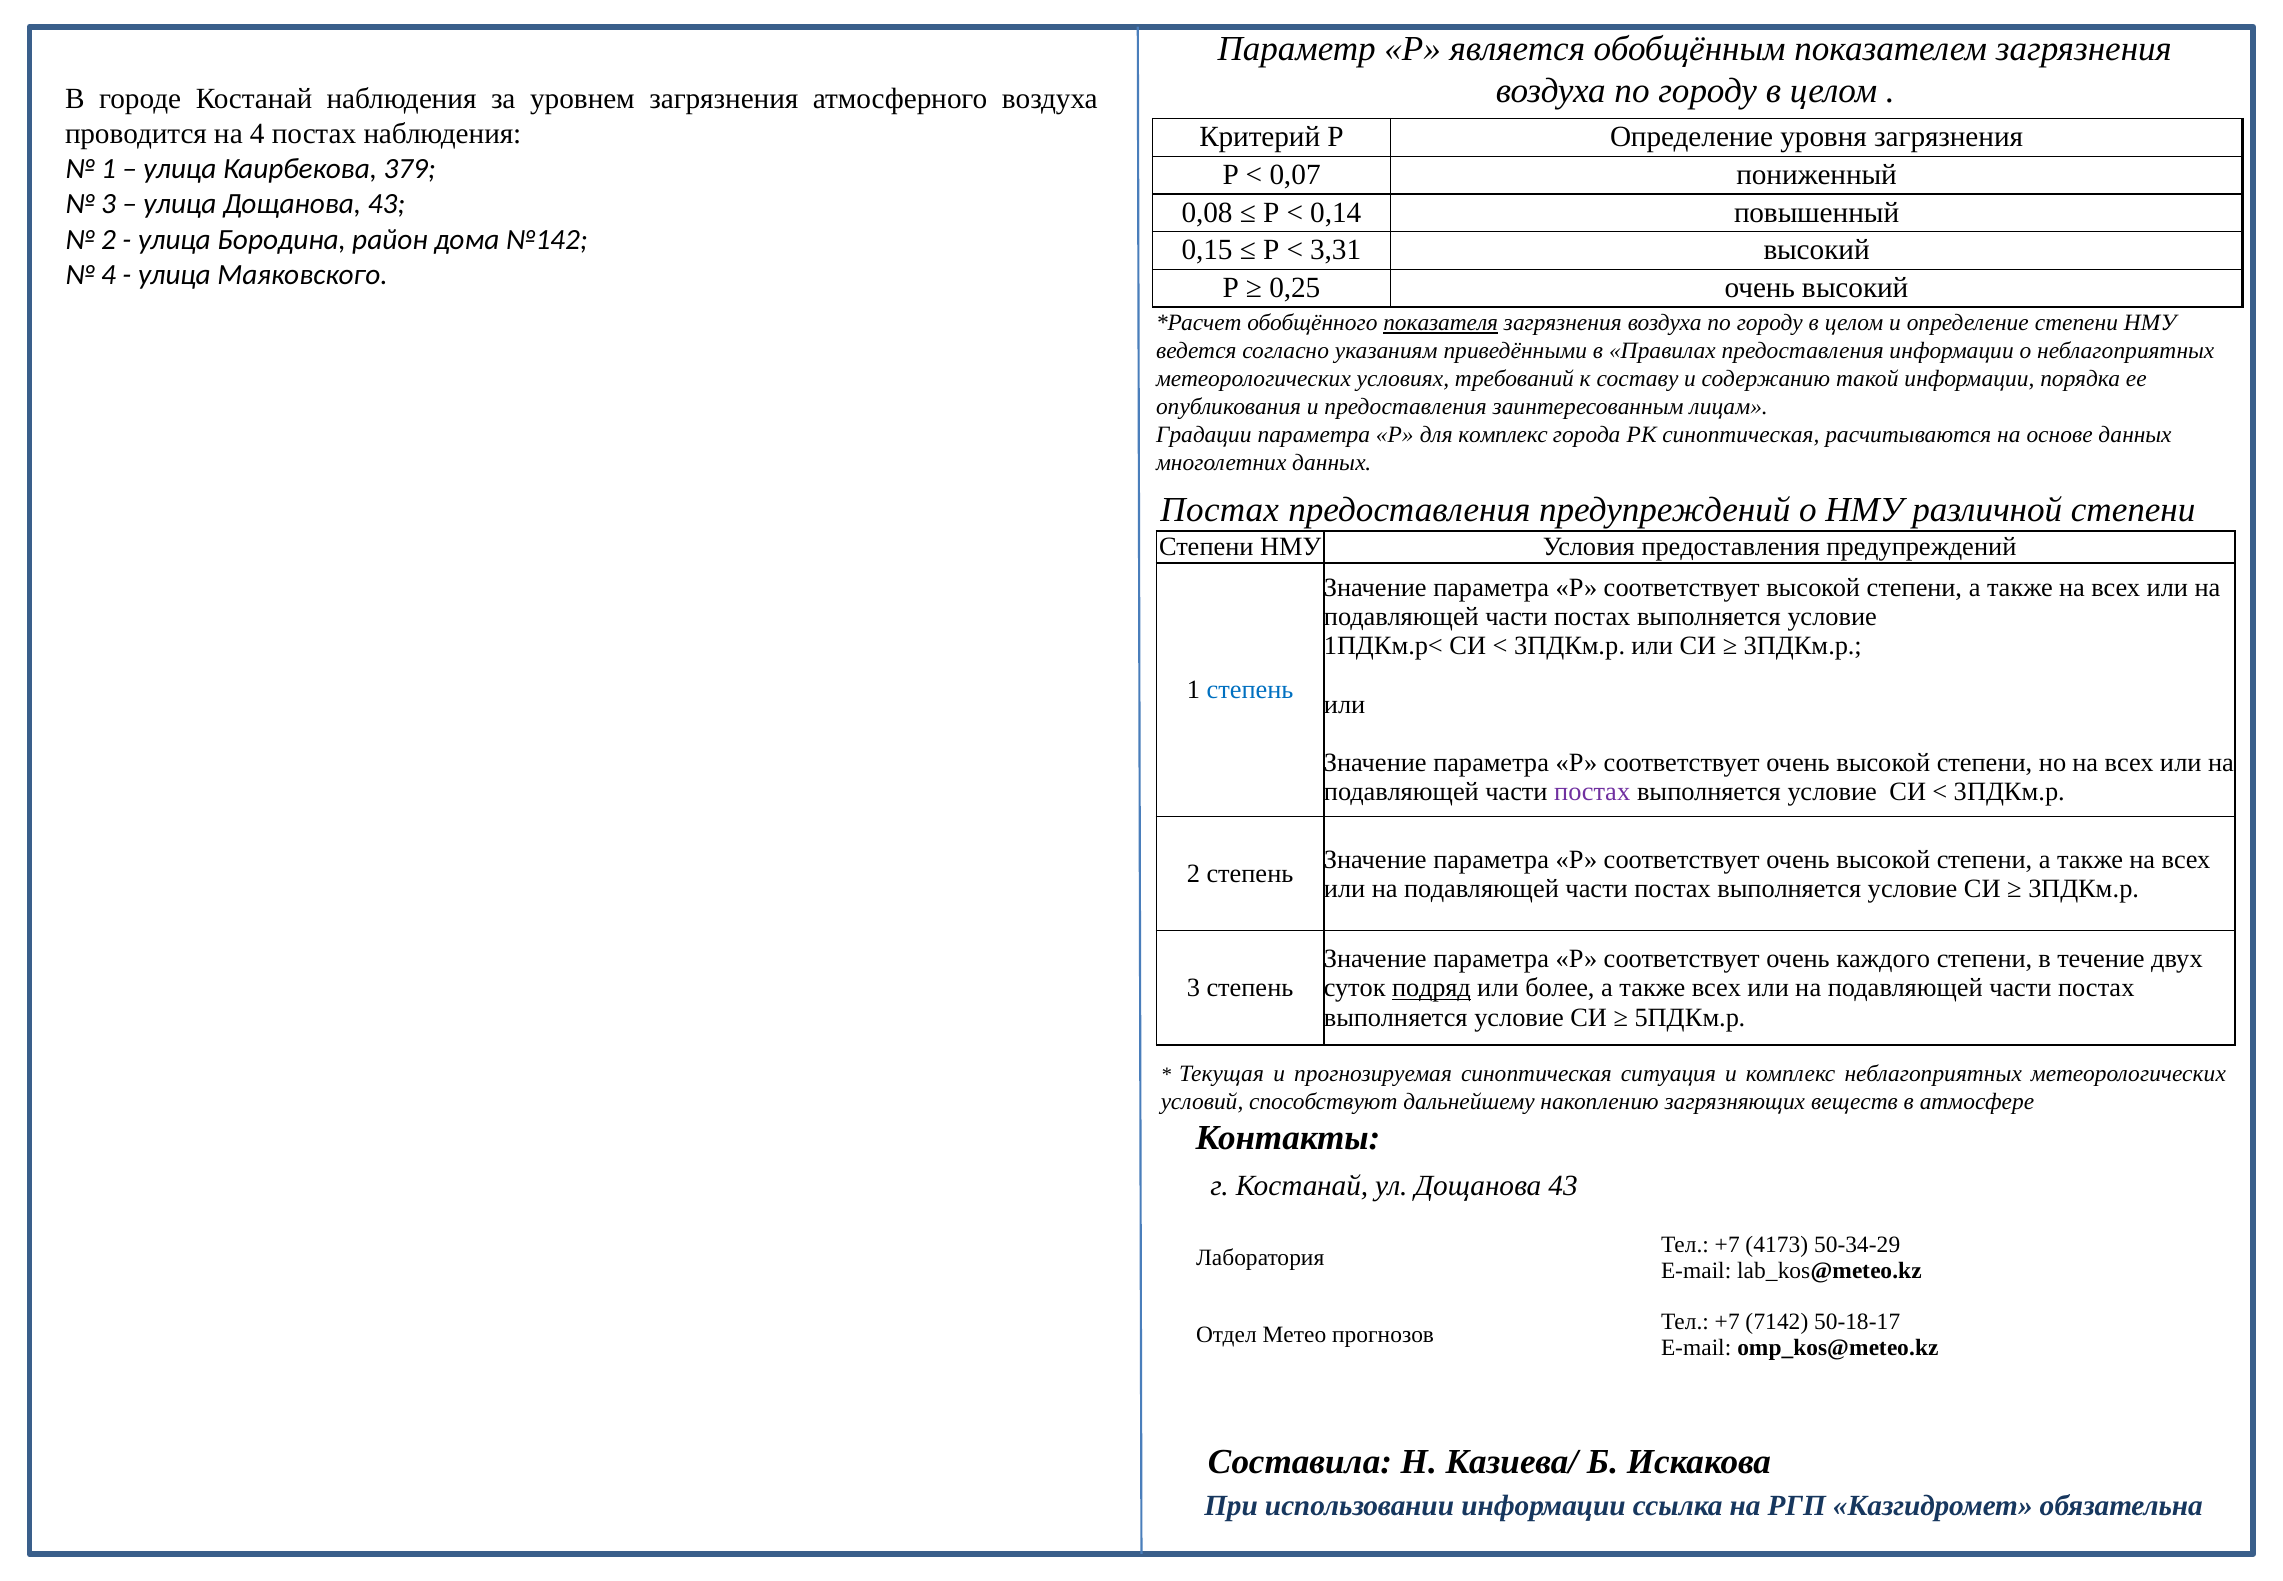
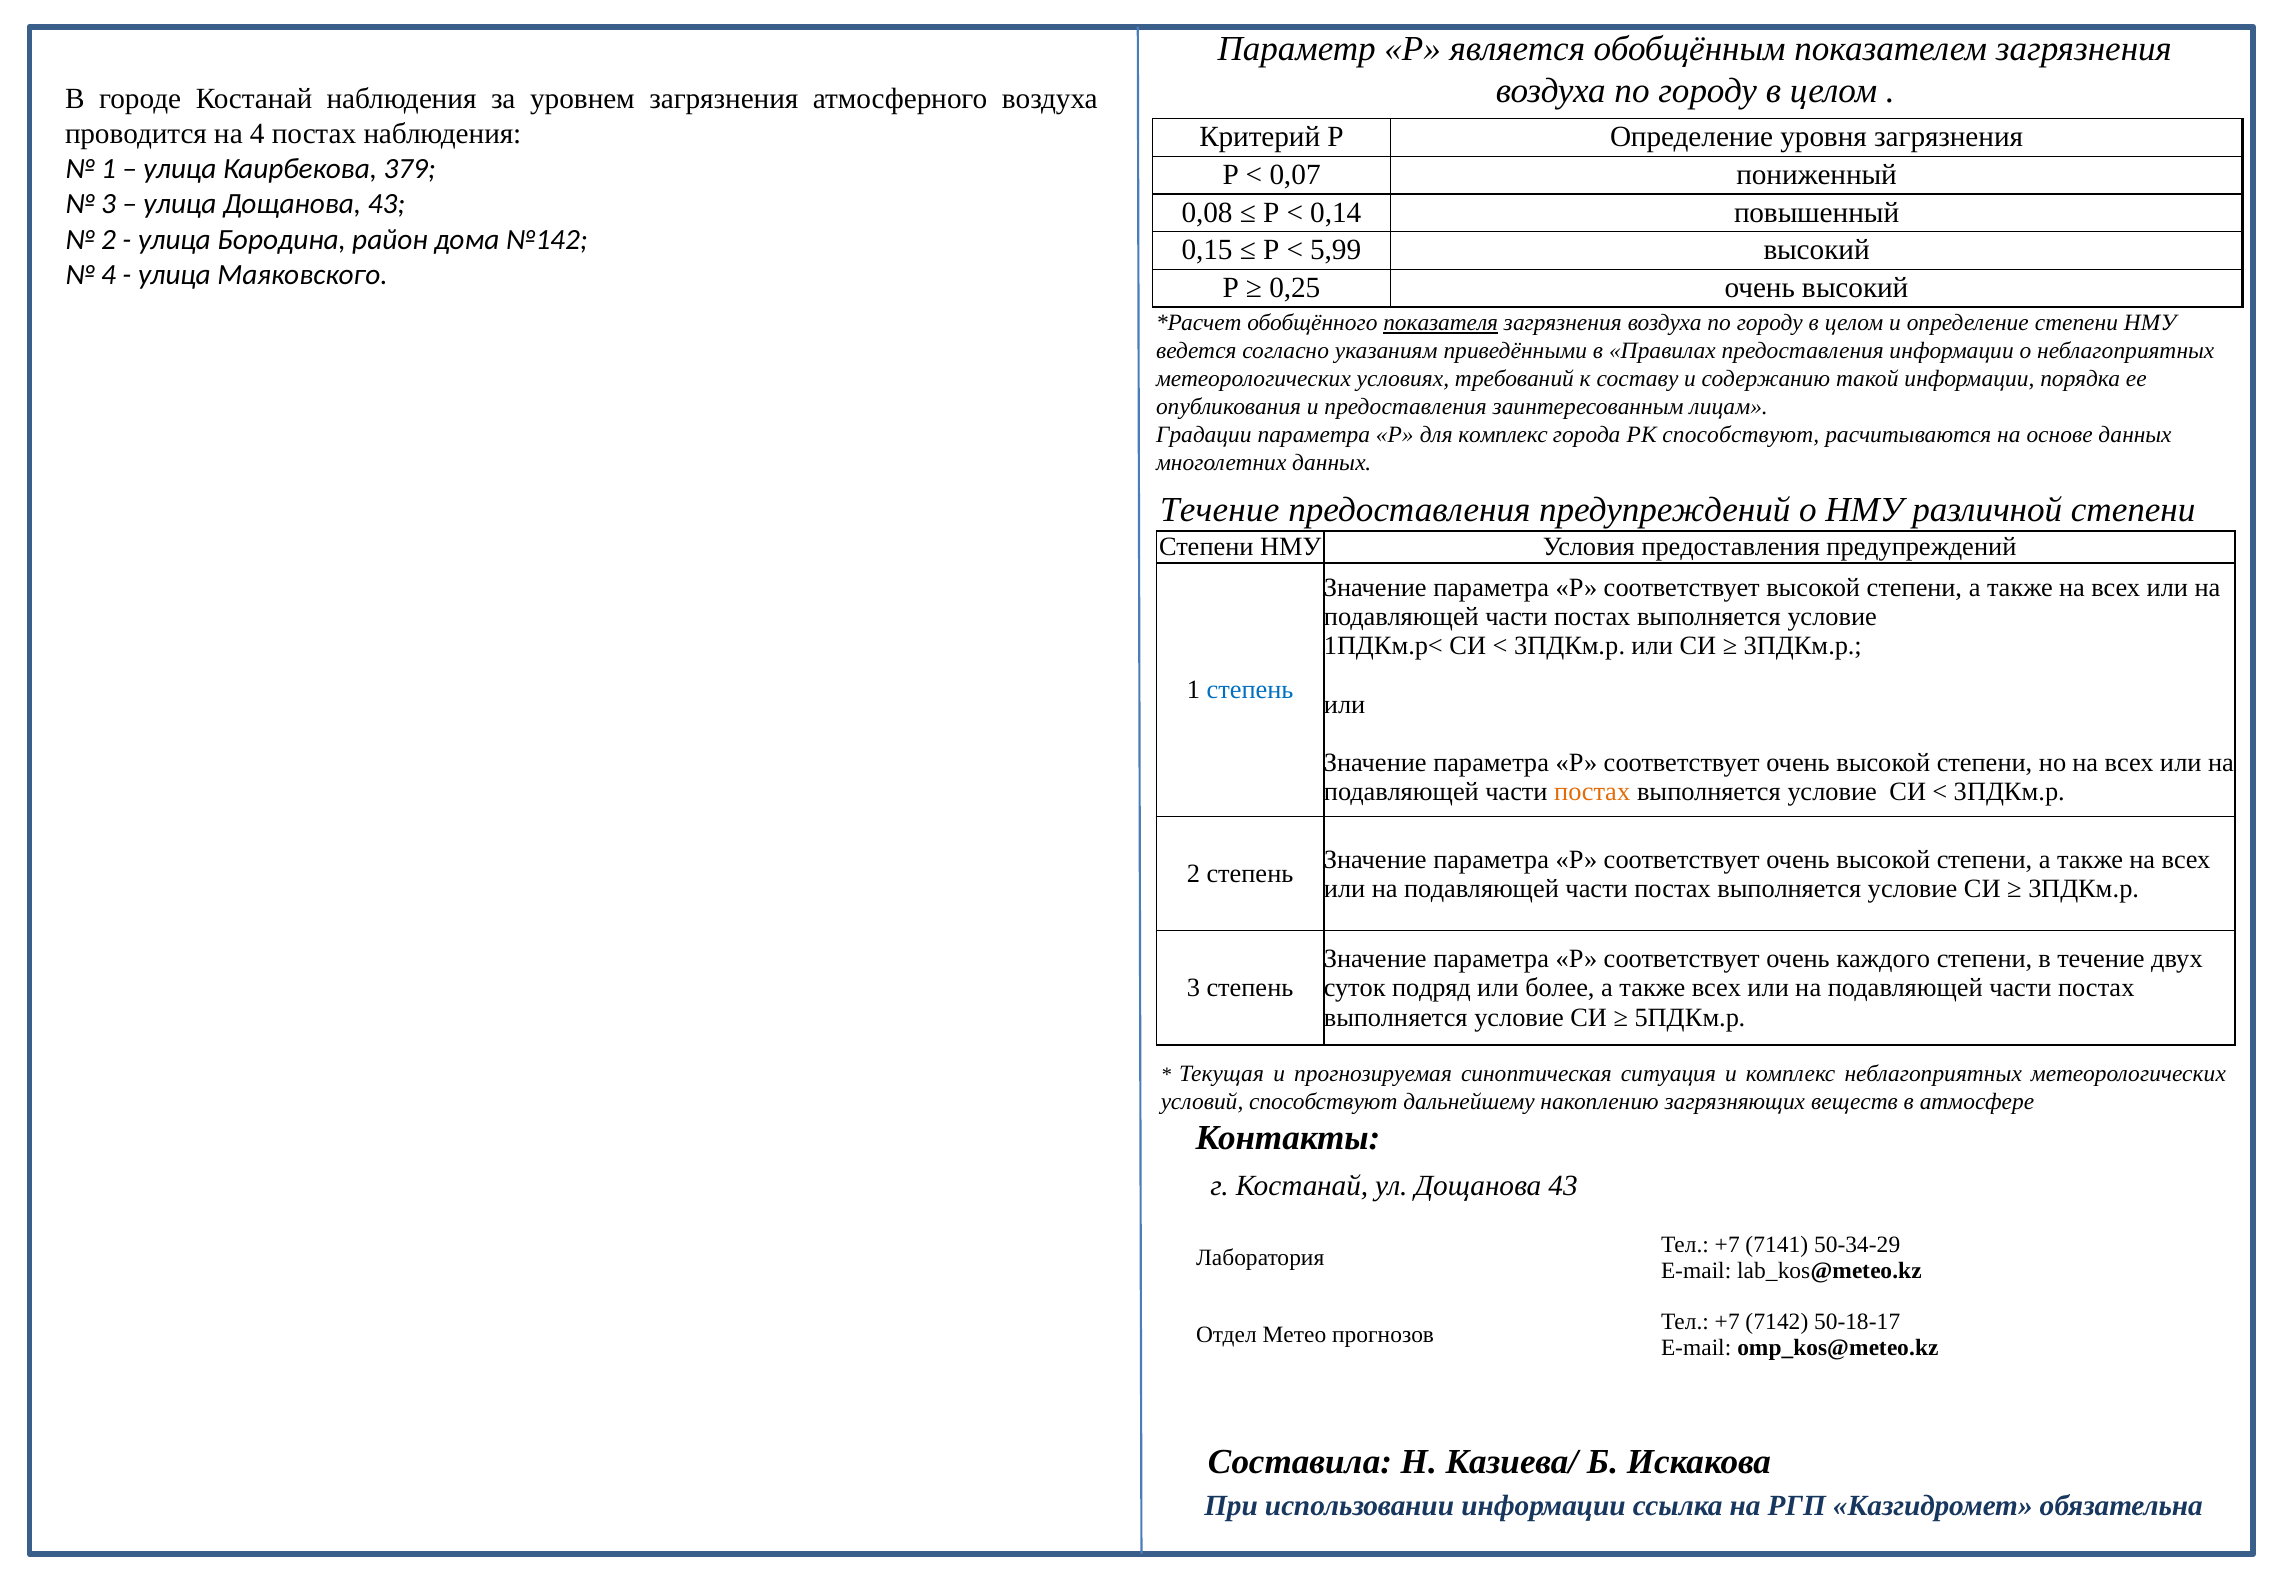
3,31: 3,31 -> 5,99 (1336, 250)
РК синоптическая: синоптическая -> способствуют (1741, 435)
Постах: Постах -> Течение (1220, 510)
постах colour: purple -> orange (1592, 792)
подряд underline: present -> none (1431, 988)
4173: 4173 -> 7141 (1777, 1244)
